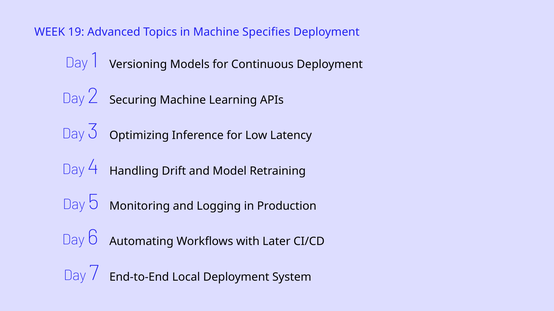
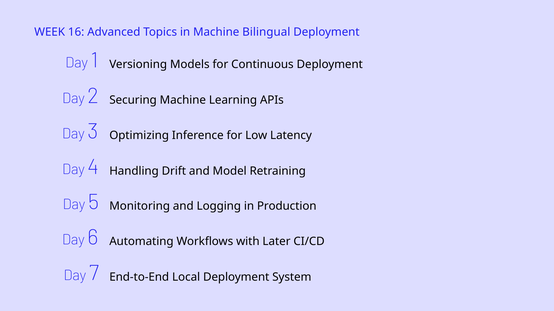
19: 19 -> 16 (76, 32)
Specifies: Specifies -> Bilingual (266, 32)
